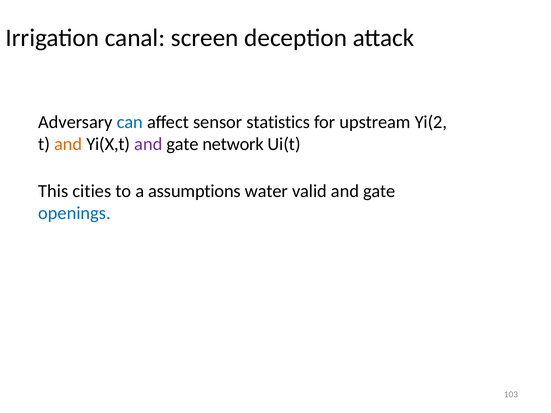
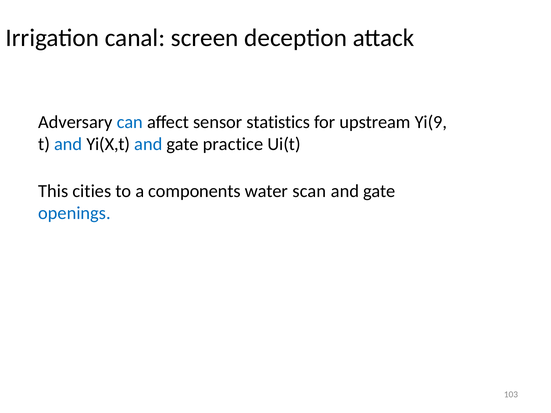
Yi(2: Yi(2 -> Yi(9 (431, 122)
and colour: orange -> blue (68, 144)
and colour: purple -> blue (148, 144)
network: network -> practice (233, 144)
assumptions: assumptions -> components (195, 191)
valid: valid -> scan (309, 191)
